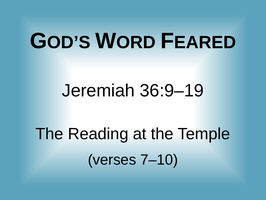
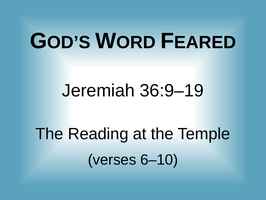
7–10: 7–10 -> 6–10 (159, 159)
